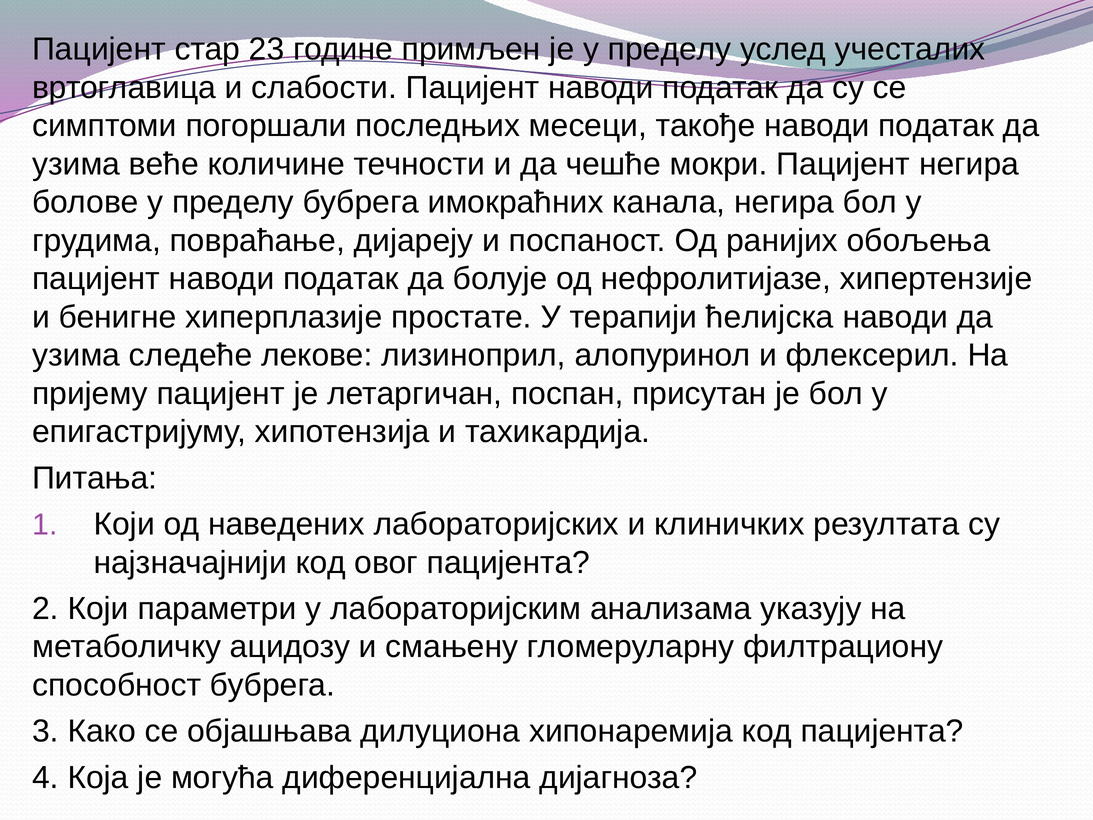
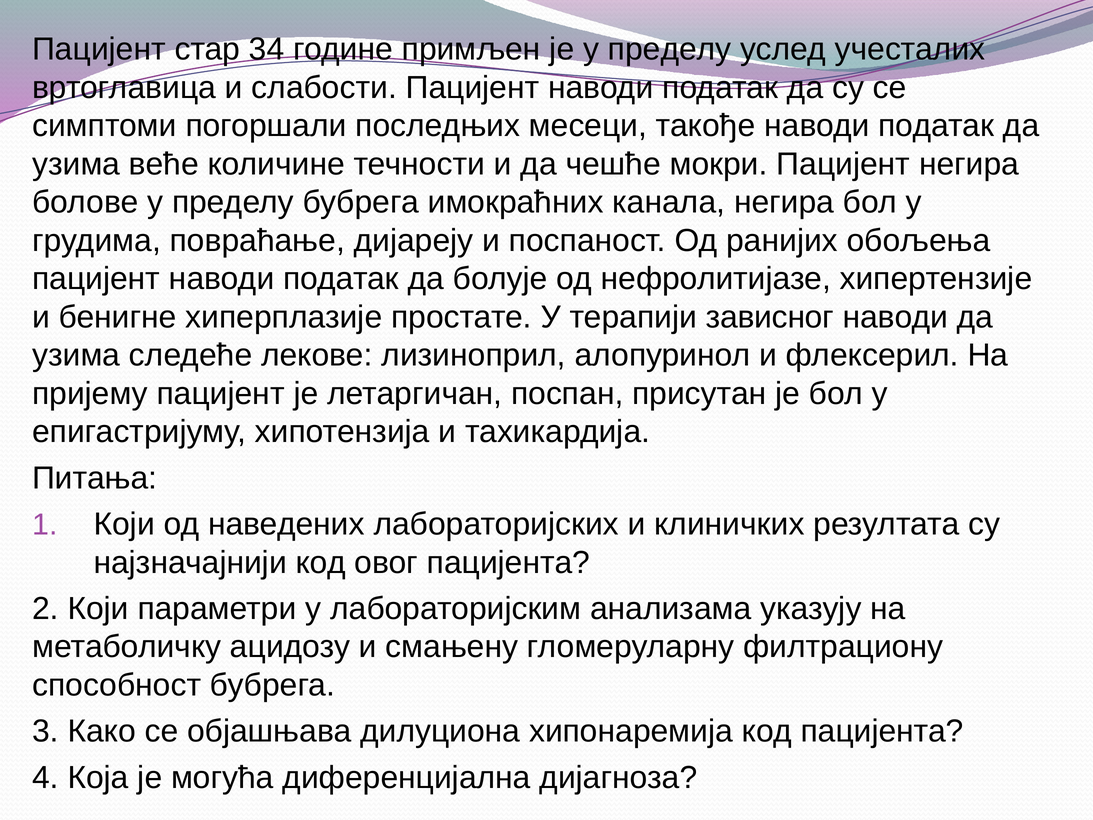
23: 23 -> 34 (267, 49)
ћелијска: ћелијска -> зависног (770, 317)
